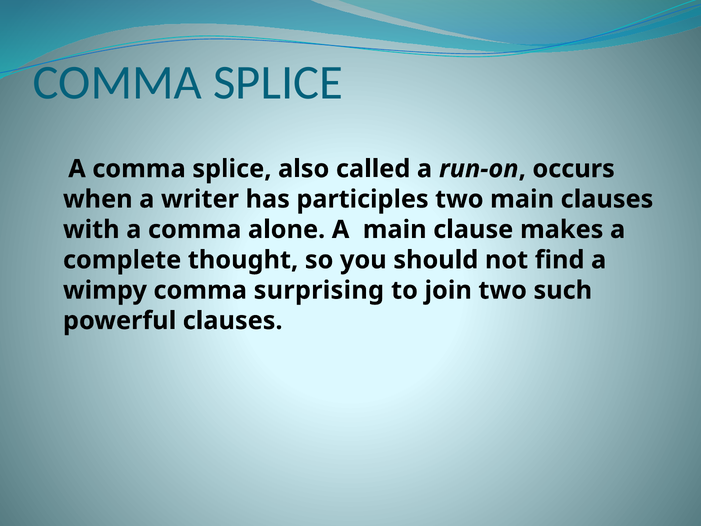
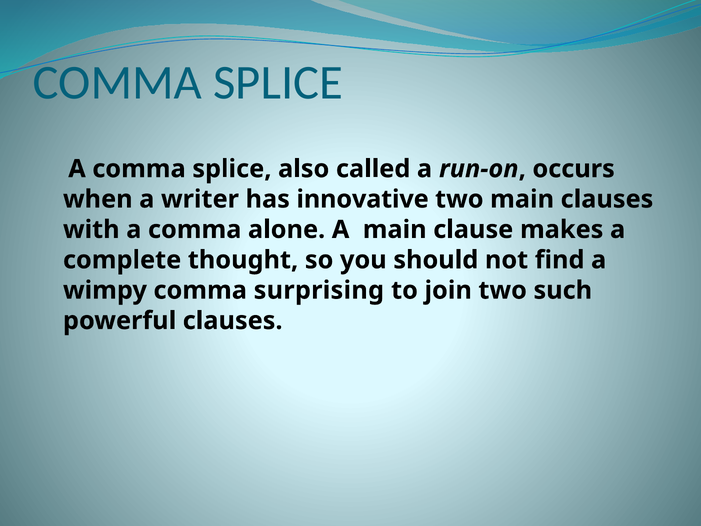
participles: participles -> innovative (363, 199)
